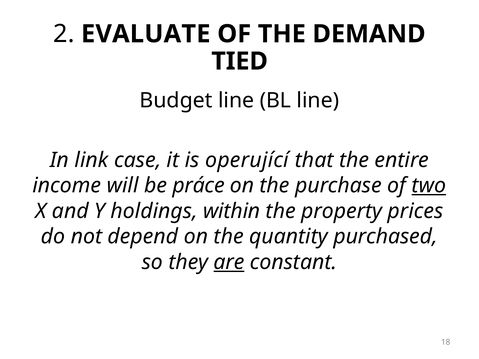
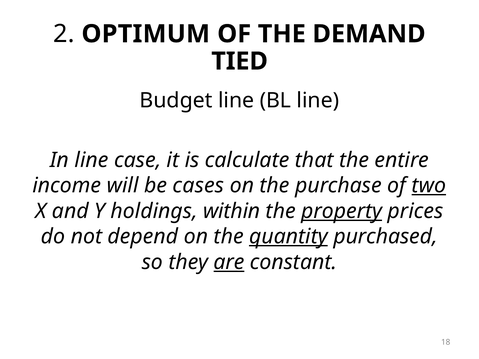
EVALUATE: EVALUATE -> OPTIMUM (146, 34)
In link: link -> line (92, 160)
operující: operující -> calculate (247, 160)
práce: práce -> cases (198, 186)
property underline: none -> present (342, 211)
quantity underline: none -> present (288, 237)
